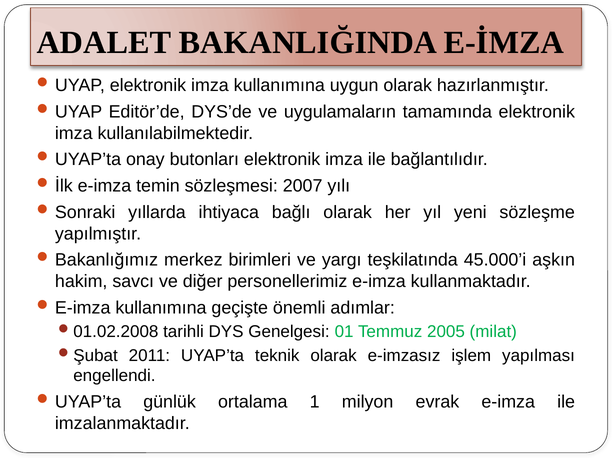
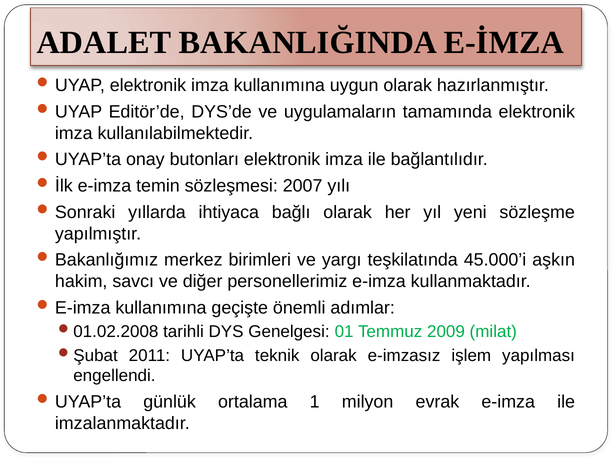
2005: 2005 -> 2009 (446, 332)
